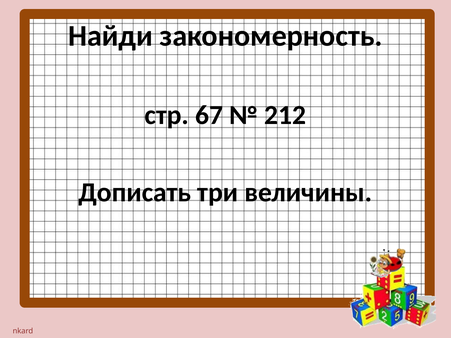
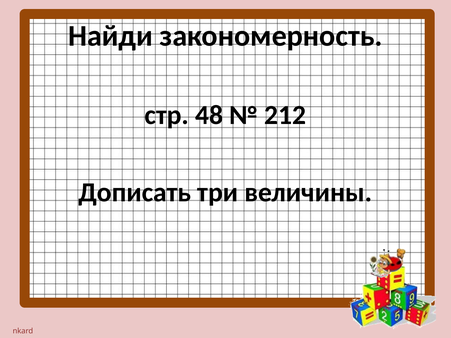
67: 67 -> 48 (209, 115)
